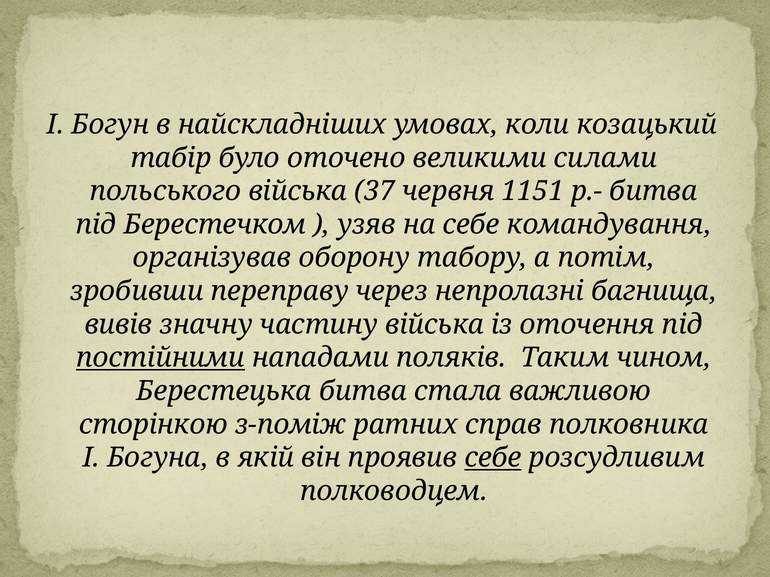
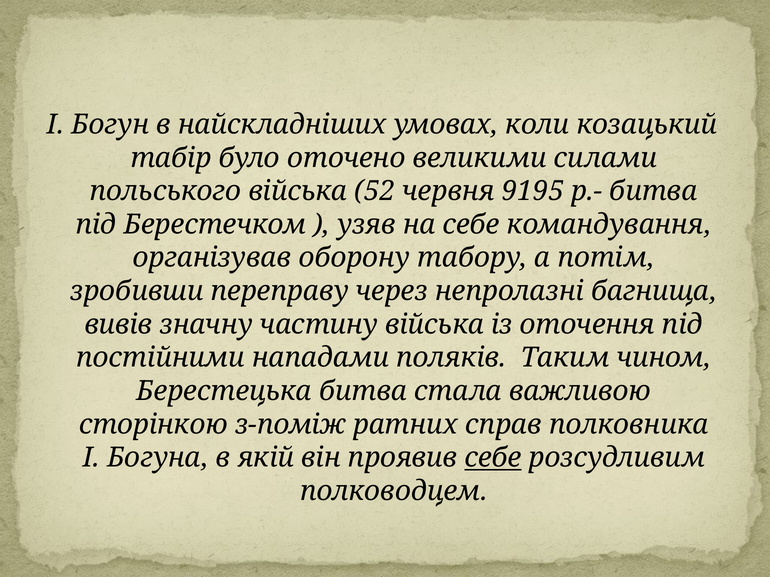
37: 37 -> 52 (375, 191)
1151: 1151 -> 9195 (533, 191)
постійними underline: present -> none (160, 358)
